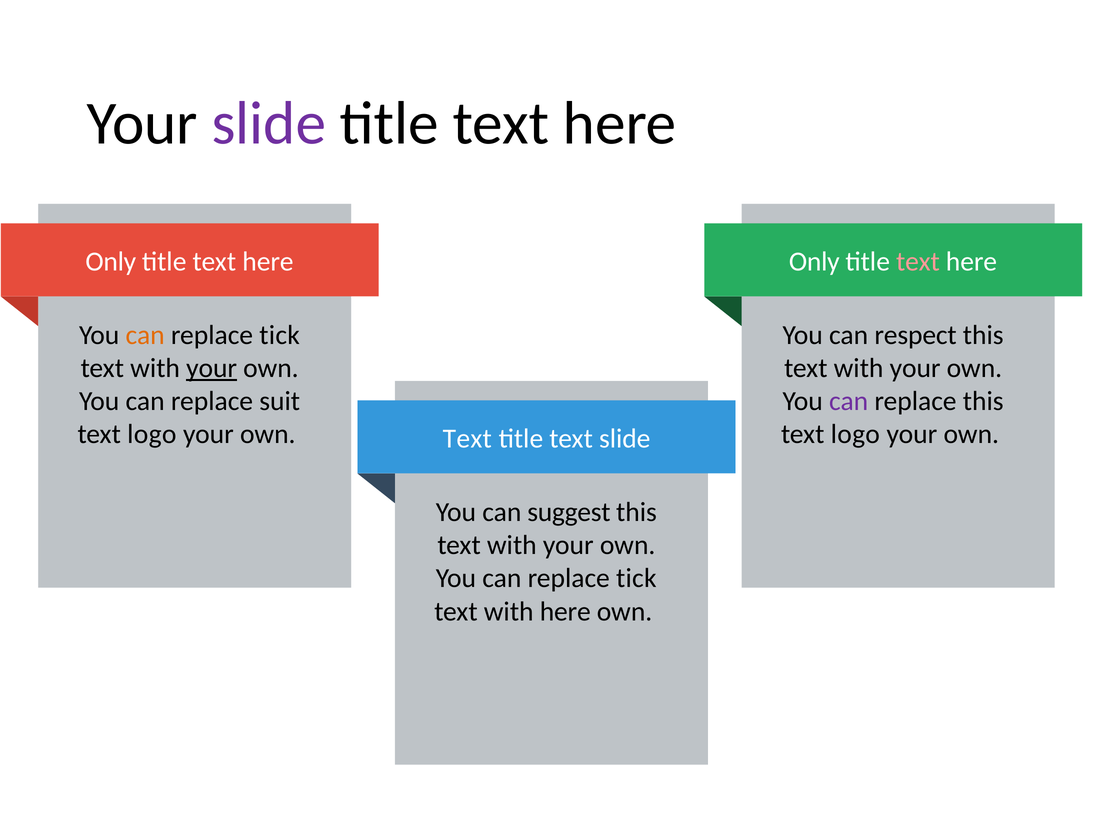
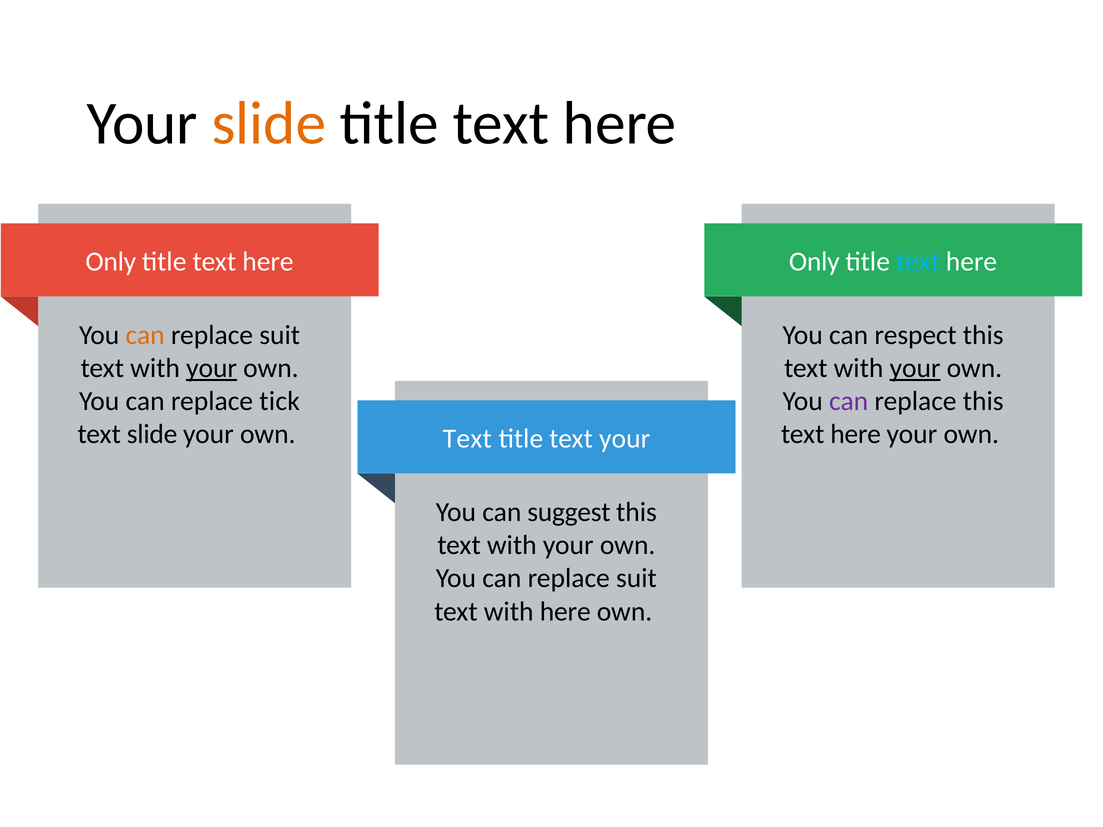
slide colour: purple -> orange (269, 124)
text colour: pink -> light blue (918, 262)
tick: tick -> suit (280, 335)
your underline: none -> present (915, 368)
suit: suit -> tick (280, 401)
logo: logo -> slide (152, 434)
text slide: slide -> your (625, 439)
logo: logo -> here (856, 434)
tick: tick -> suit (636, 579)
